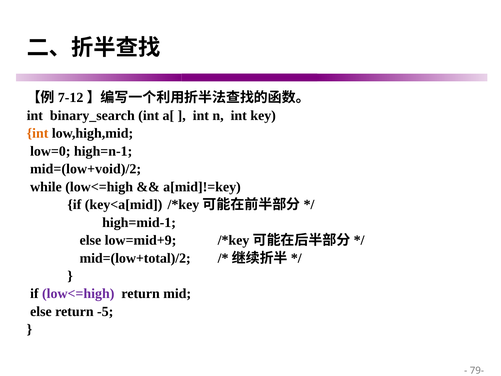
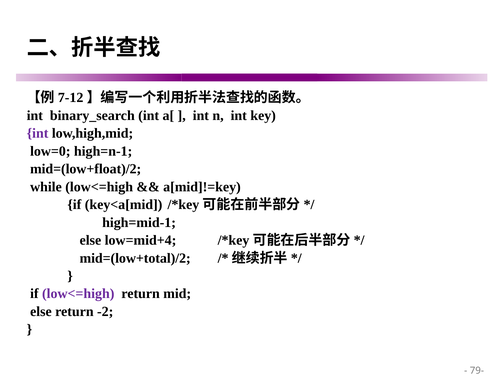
int colour: orange -> purple (38, 133)
mid=(low+void)/2: mid=(low+void)/2 -> mid=(low+float)/2 (86, 169)
low=mid+9: low=mid+9 -> low=mid+4 (141, 240)
-5: -5 -> -2 (105, 311)
